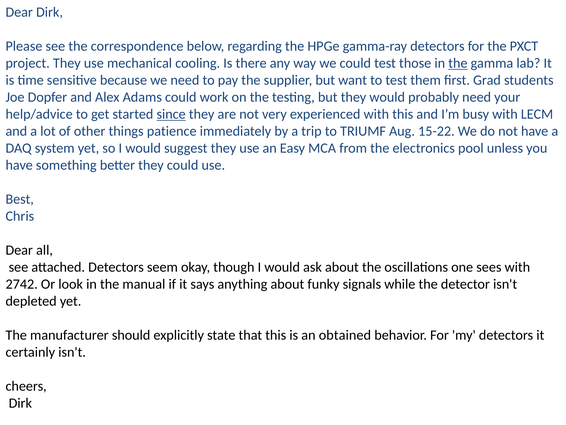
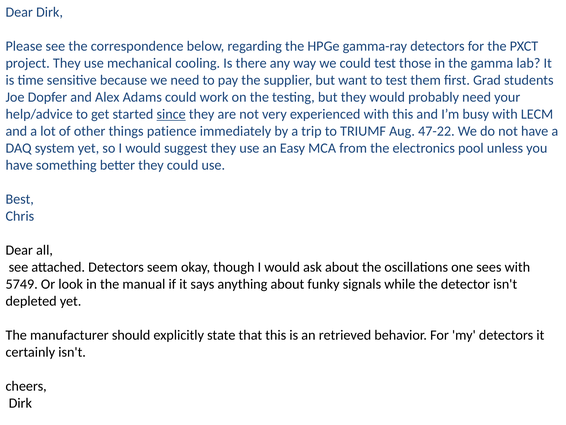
the underline: present -> none (458, 63)
15-22: 15-22 -> 47-22 (436, 131)
2742: 2742 -> 5749 (22, 284)
obtained: obtained -> retrieved (345, 335)
